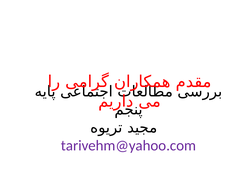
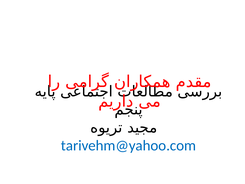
tarivehm@yahoo.com colour: purple -> blue (129, 145)
